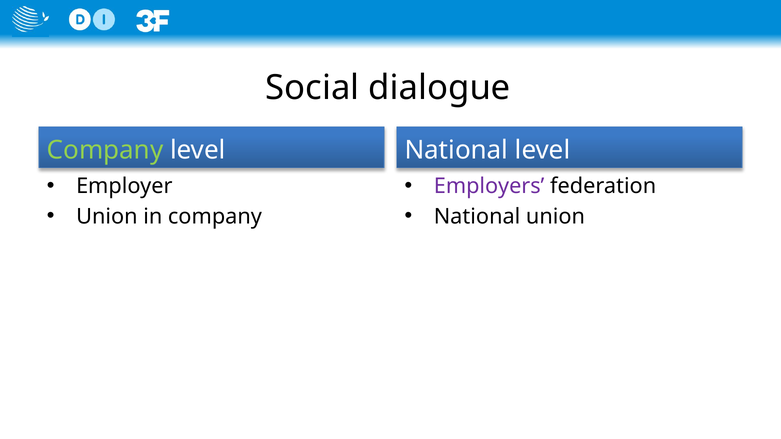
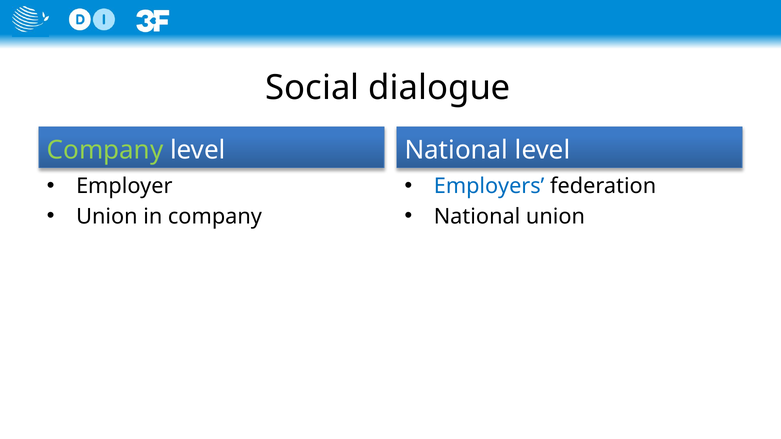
Employers colour: purple -> blue (489, 186)
